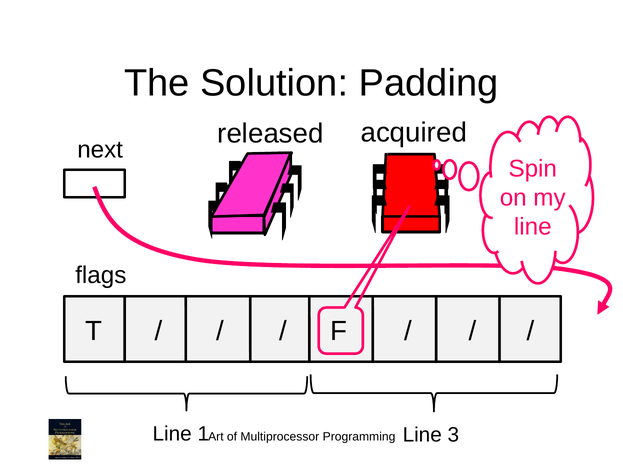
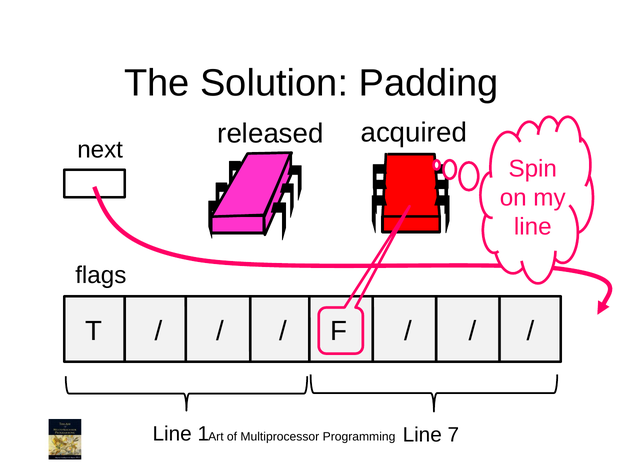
3: 3 -> 7 (453, 435)
